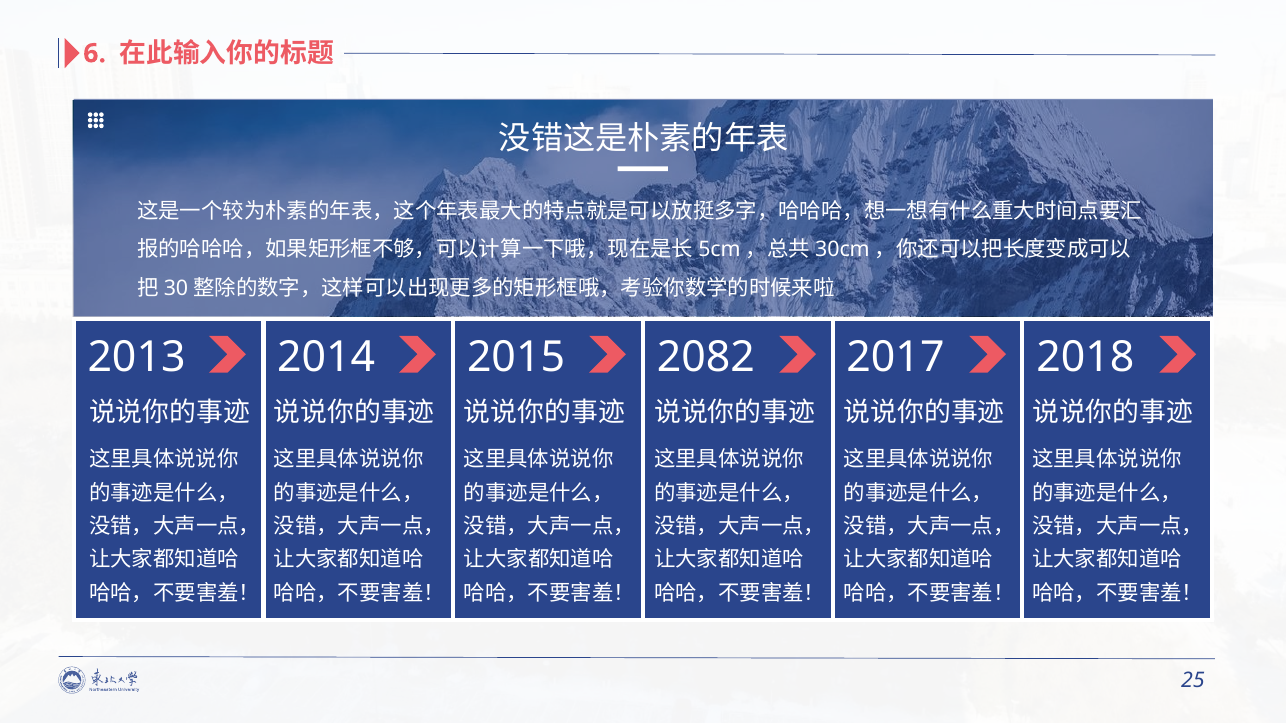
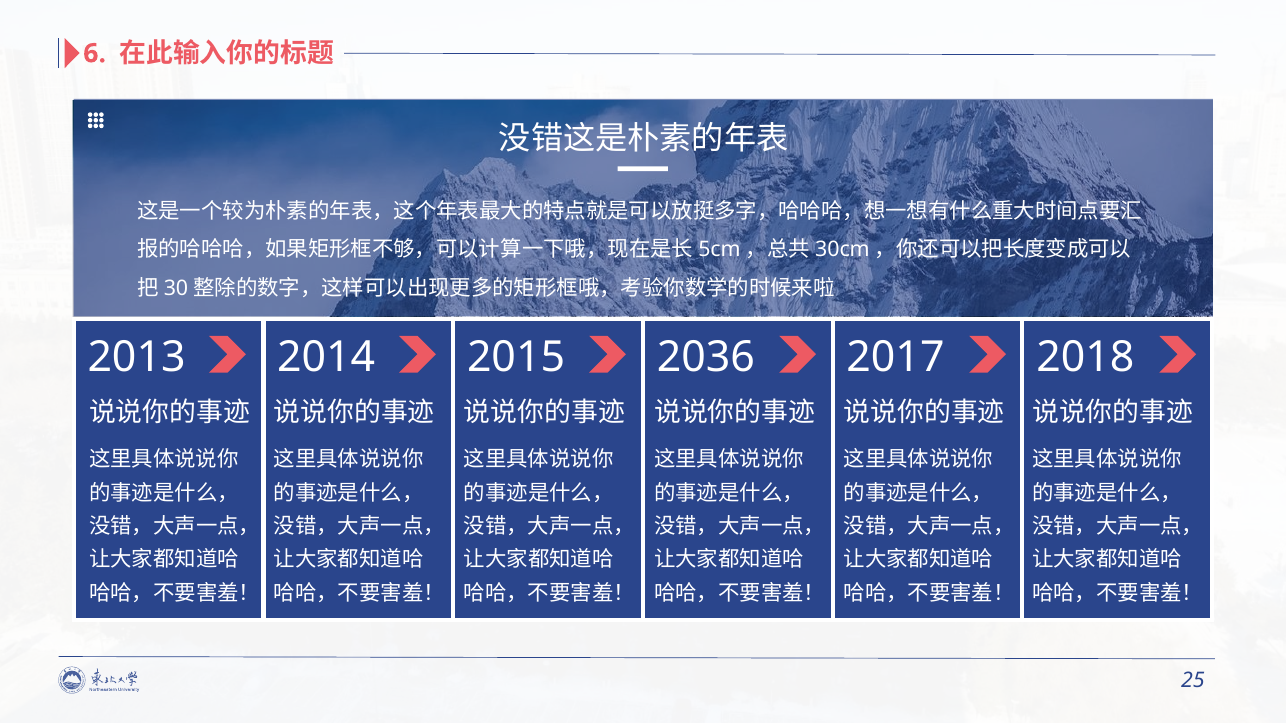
2082: 2082 -> 2036 (706, 357)
